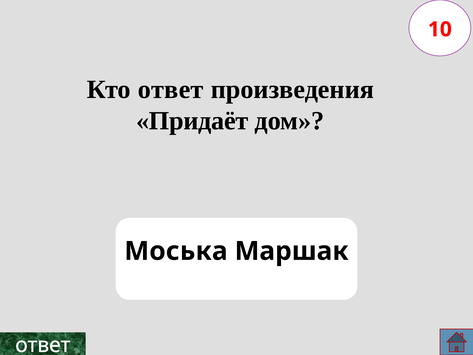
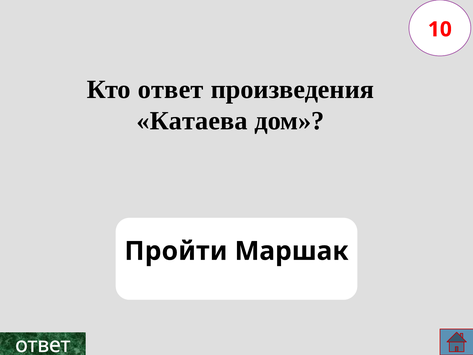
Придаёт: Придаёт -> Катаева (192, 121)
Моська: Моська -> Пройти (176, 251)
